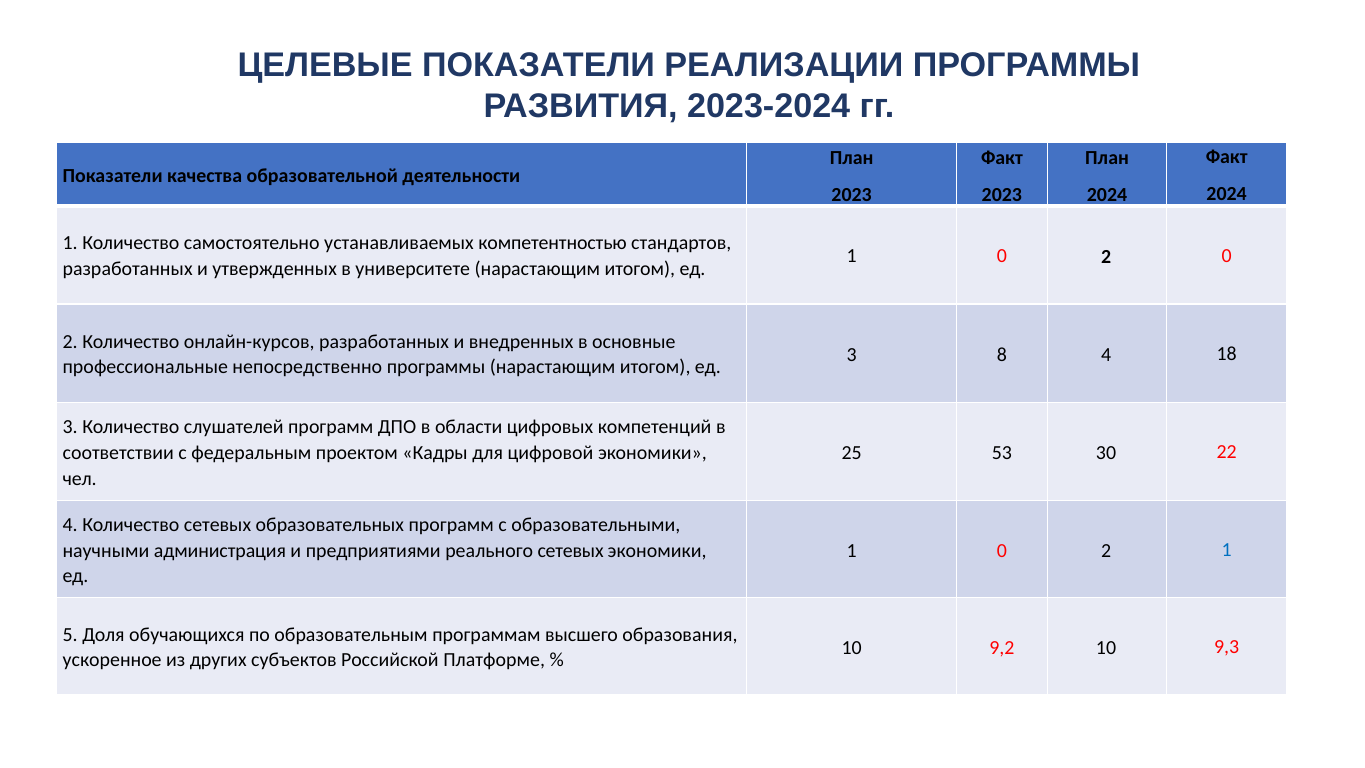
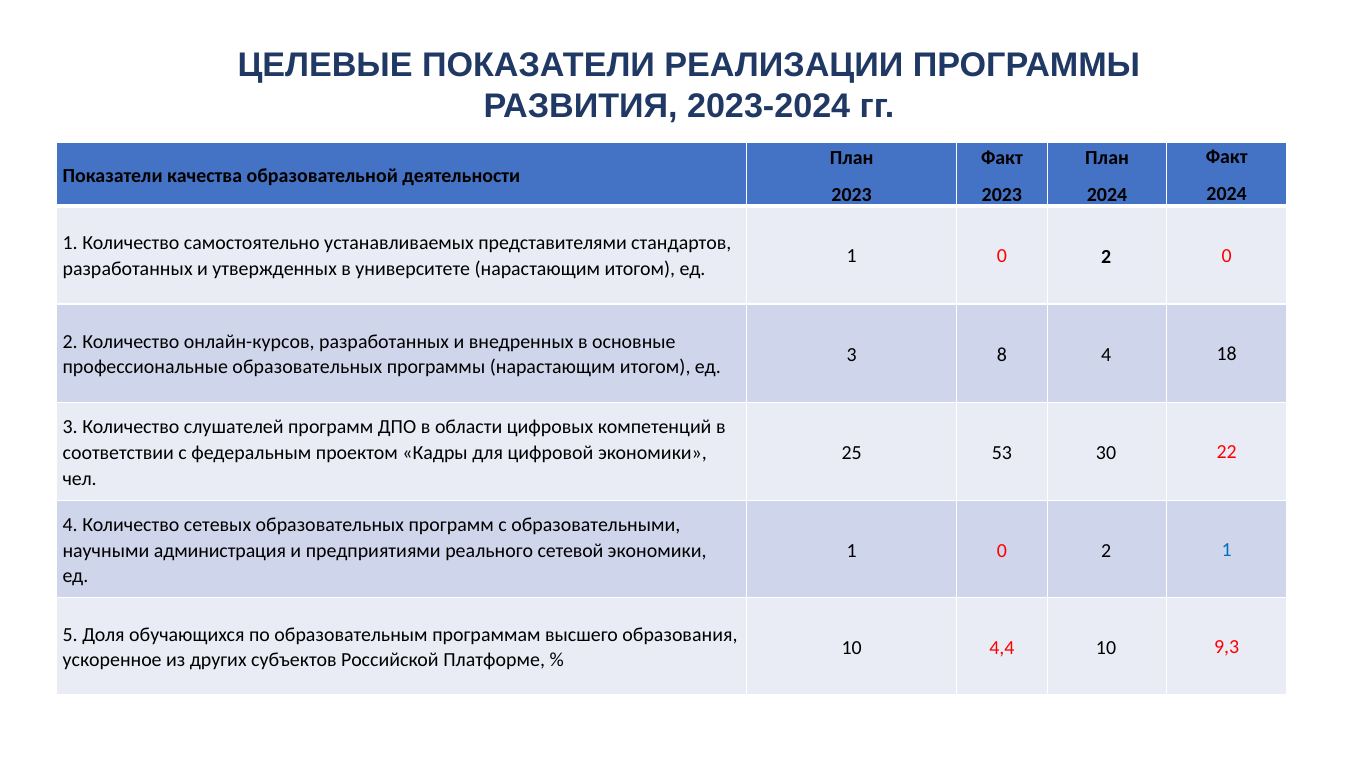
компетентностью: компетентностью -> представителями (553, 243)
профессиональные непосредственно: непосредственно -> образовательных (307, 367)
реального сетевых: сетевых -> сетевой (571, 550)
9,2: 9,2 -> 4,4 (1002, 647)
